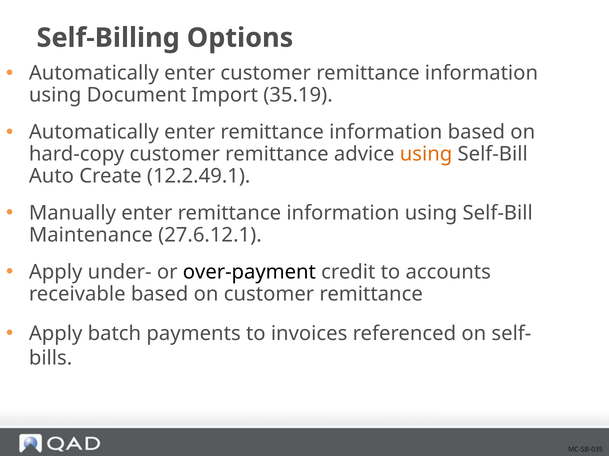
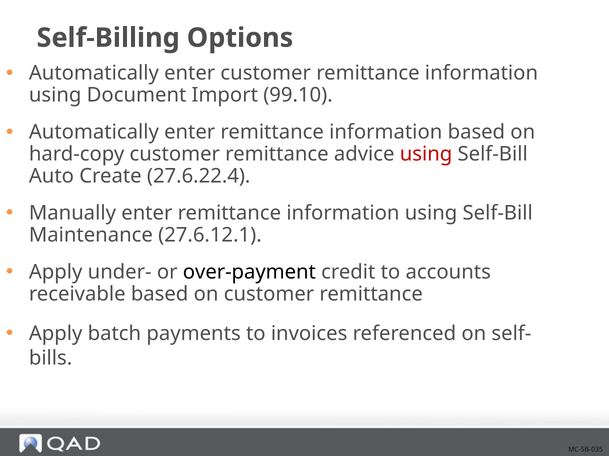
35.19: 35.19 -> 99.10 (298, 95)
using colour: orange -> red (426, 154)
12.2.49.1: 12.2.49.1 -> 27.6.22.4 (199, 176)
